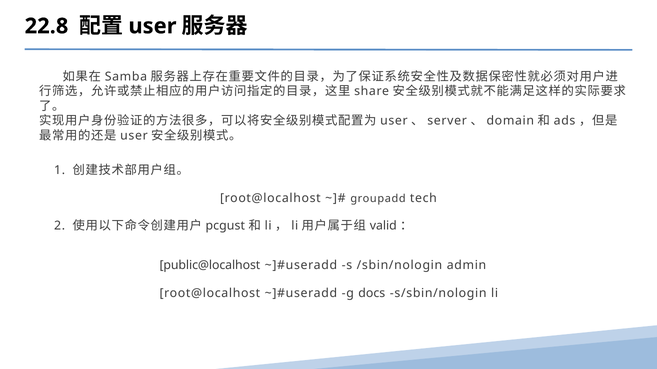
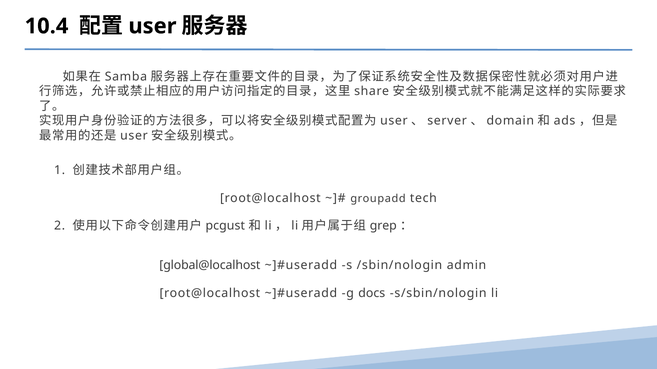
22.8: 22.8 -> 10.4 (46, 26)
valid: valid -> grep (383, 226)
public@localhost: public@localhost -> global@localhost (210, 266)
